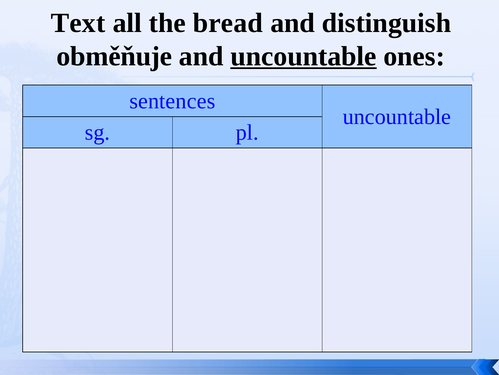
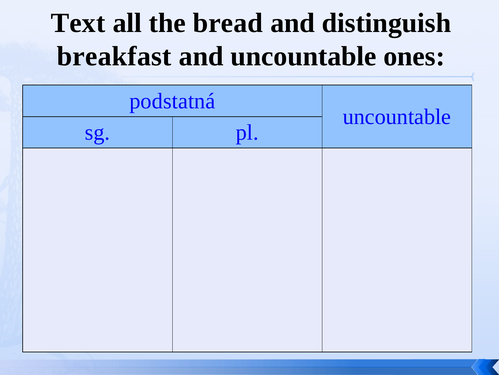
obměňuje: obměňuje -> breakfast (114, 56)
uncountable underline: present -> none (304, 56)
sentences: sentences -> podstatná (172, 101)
